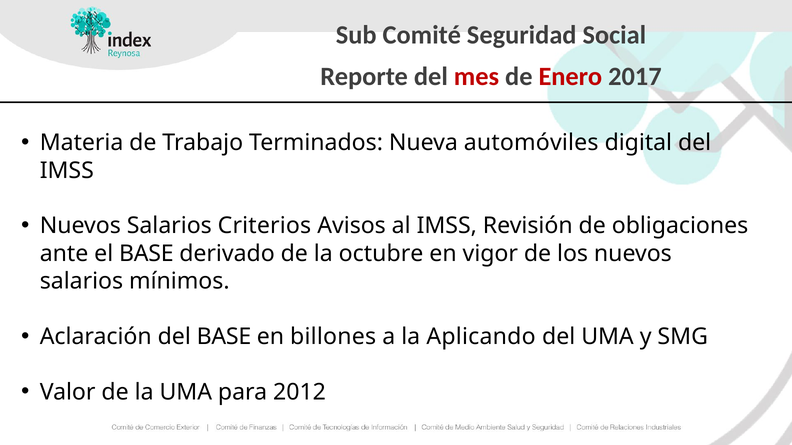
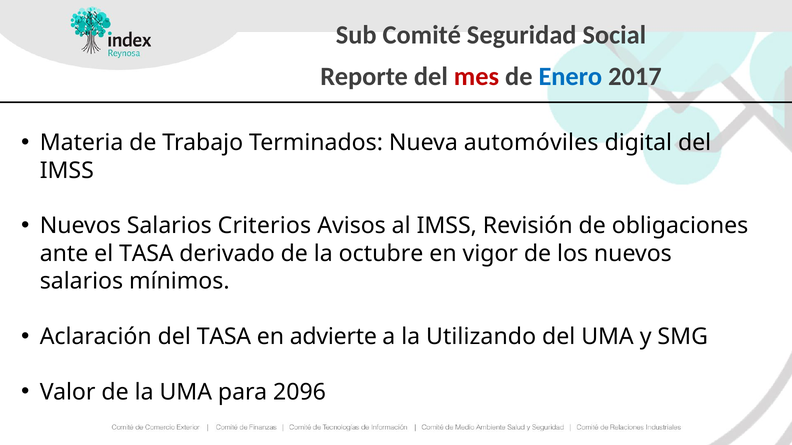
Enero colour: red -> blue (570, 77)
el BASE: BASE -> TASA (146, 254)
del BASE: BASE -> TASA (224, 337)
billones: billones -> advierte (333, 337)
Aplicando: Aplicando -> Utilizando (481, 337)
2012: 2012 -> 2096 (300, 393)
